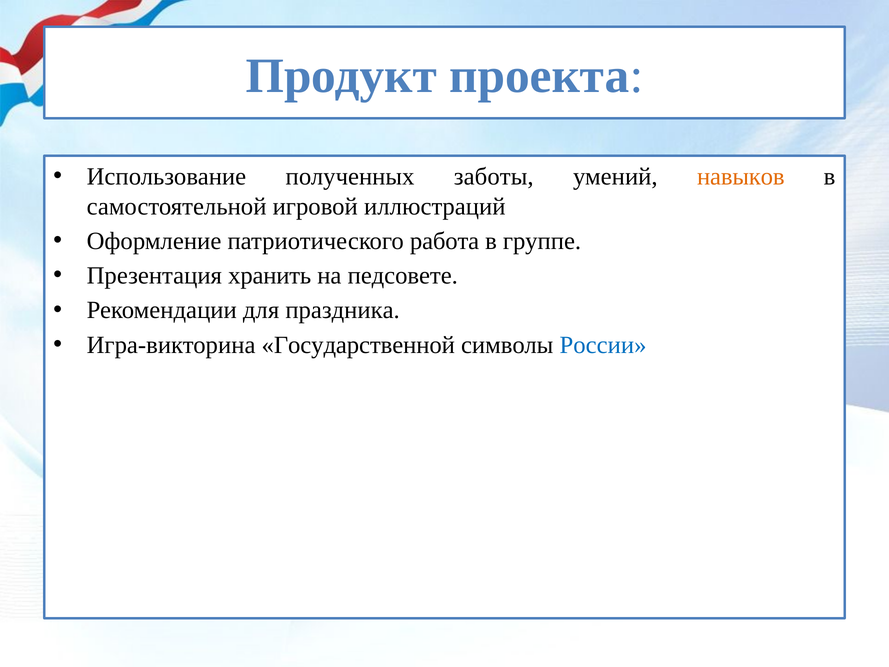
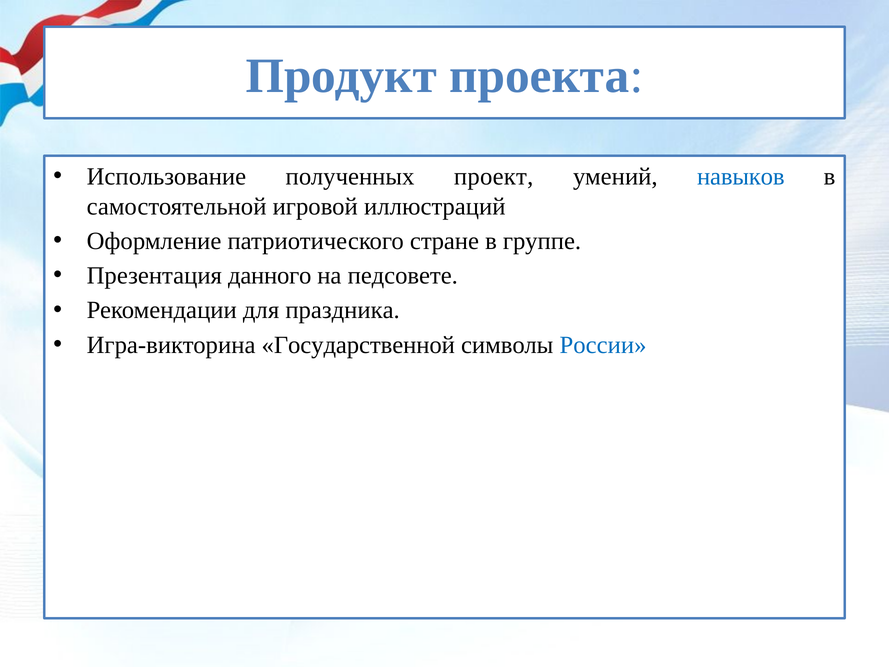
заботы: заботы -> проект (494, 177)
навыков colour: orange -> blue (741, 177)
работа: работа -> стране (444, 241)
хранить: хранить -> данного (270, 276)
